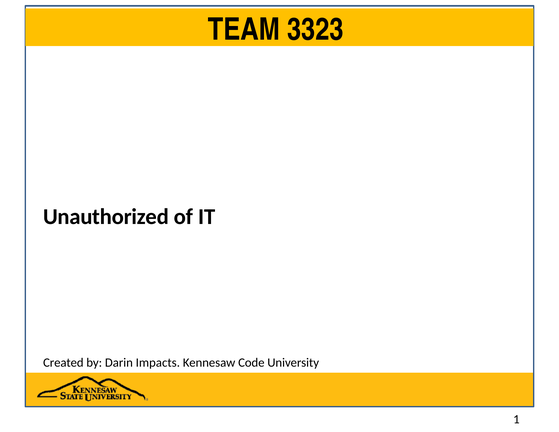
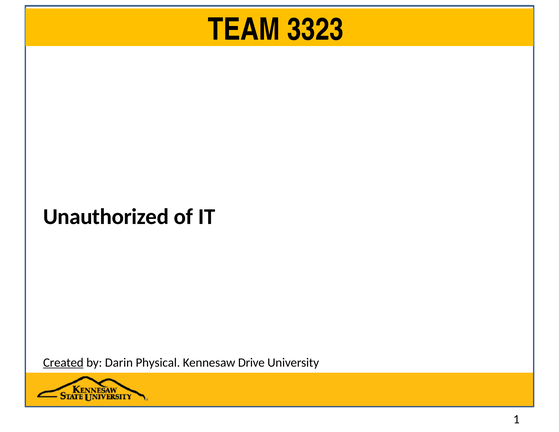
Created underline: none -> present (63, 362)
Impacts: Impacts -> Physical (158, 362)
Code: Code -> Drive (251, 362)
